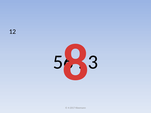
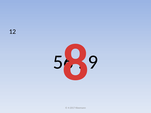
3: 3 -> 9 (93, 62)
